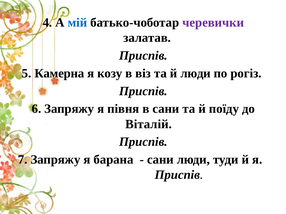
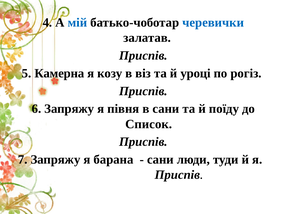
черевички colour: purple -> blue (213, 23)
й люди: люди -> уроці (196, 73)
Віталій: Віталій -> Список (149, 124)
